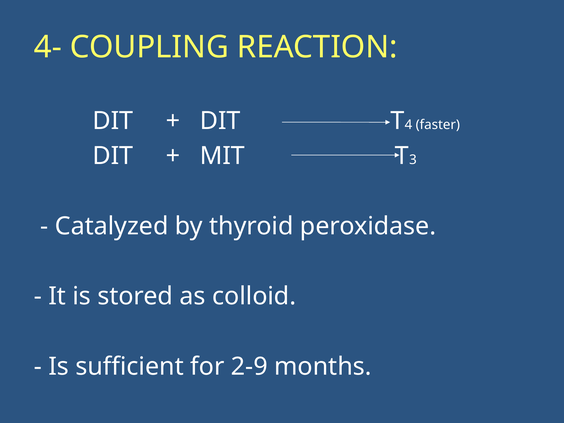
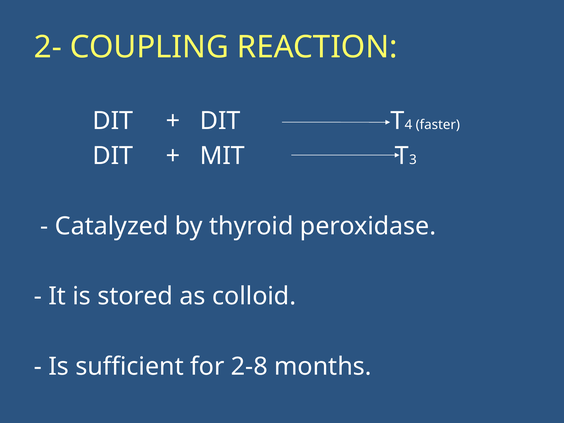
4-: 4- -> 2- (48, 47)
2-9: 2-9 -> 2-8 (249, 367)
